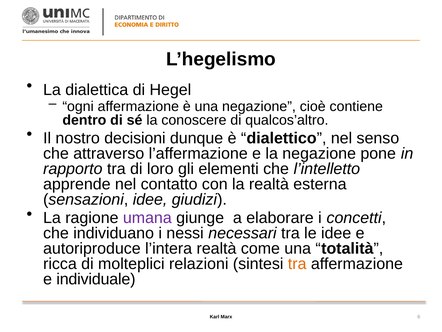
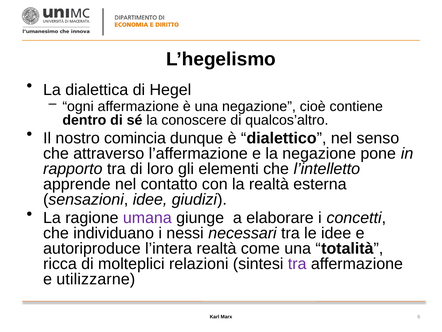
decisioni: decisioni -> comincia (135, 138)
tra colour: orange -> purple (297, 264)
individuale: individuale -> utilizzarne (96, 279)
